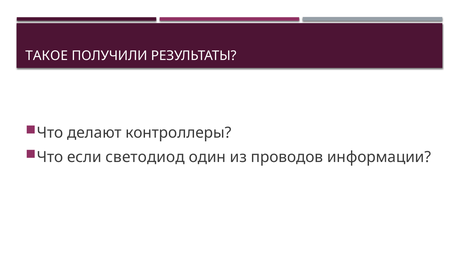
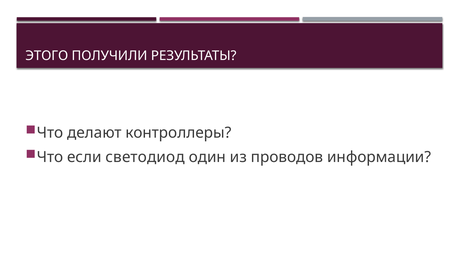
ТАКОЕ: ТАКОЕ -> ЭТОГО (47, 56)
